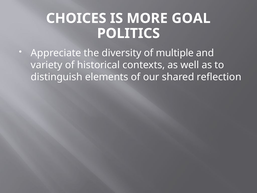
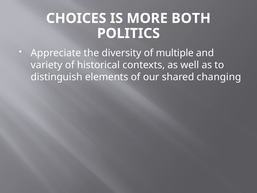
GOAL: GOAL -> BOTH (191, 18)
reflection: reflection -> changing (219, 77)
